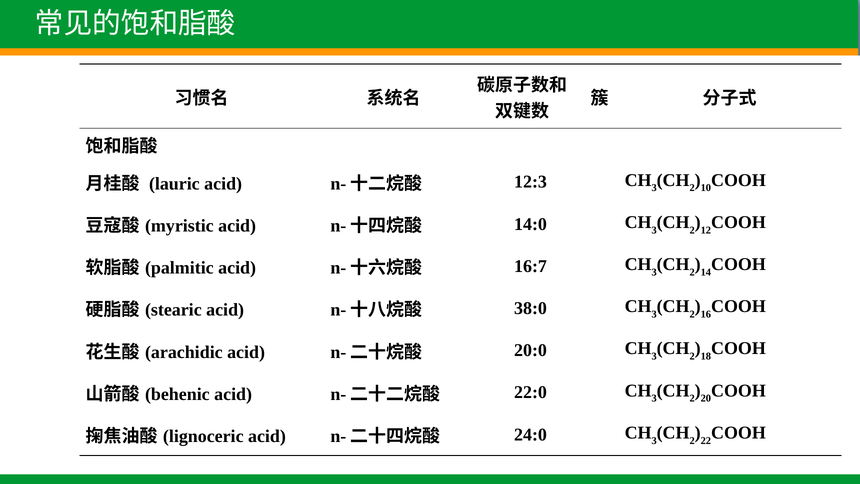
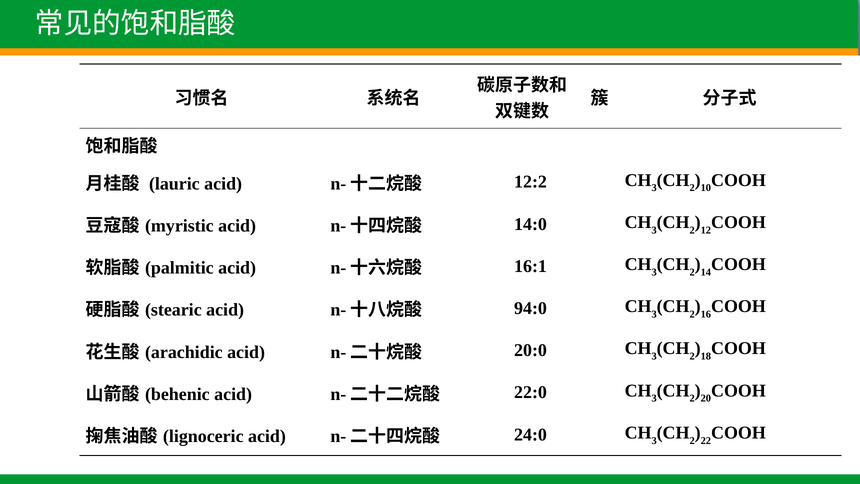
12:3: 12:3 -> 12:2 (531, 182)
16:7: 16:7 -> 16:1 (531, 266)
38:0: 38:0 -> 94:0 (531, 308)
